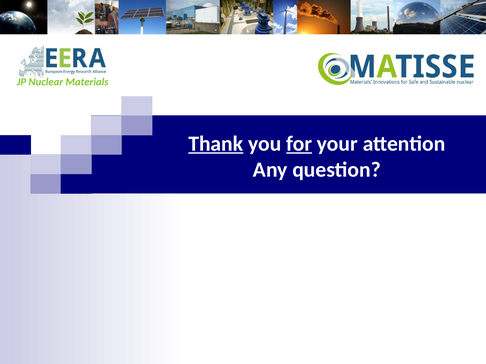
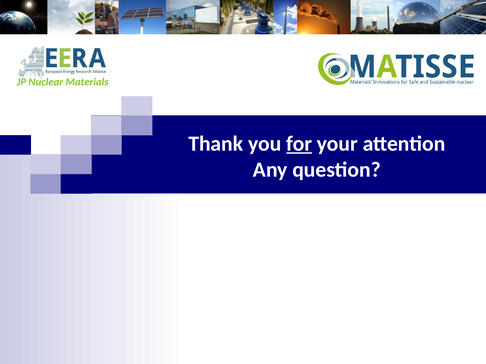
Thank underline: present -> none (216, 144)
